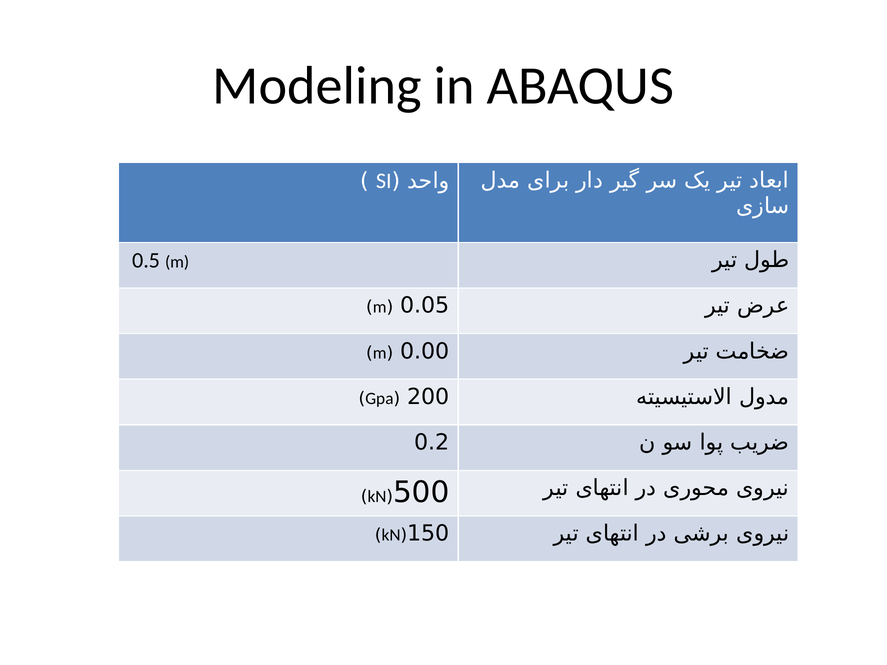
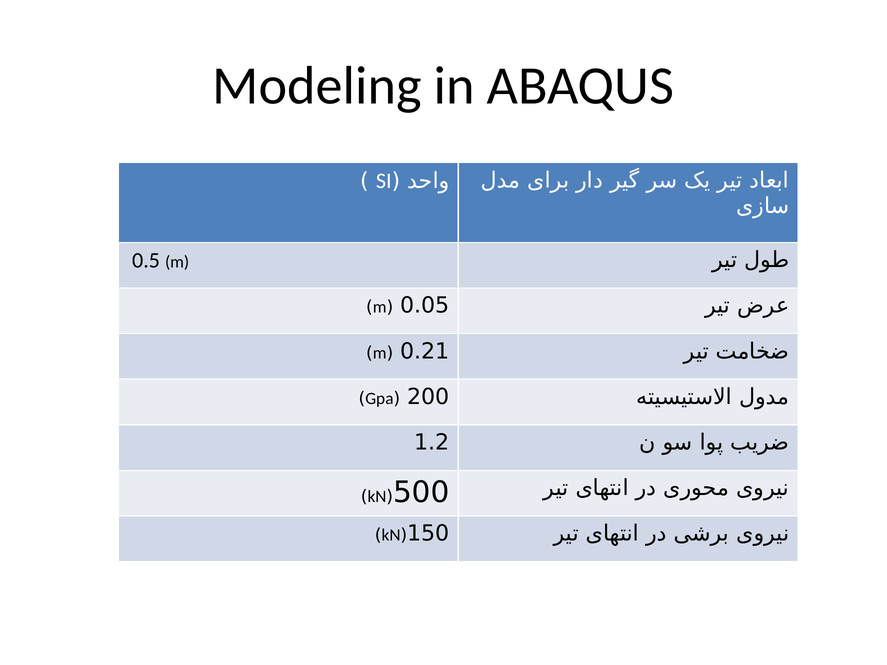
0.00: 0.00 -> 0.21 (425, 351)
0.2: 0.2 -> 1.2 (432, 443)
